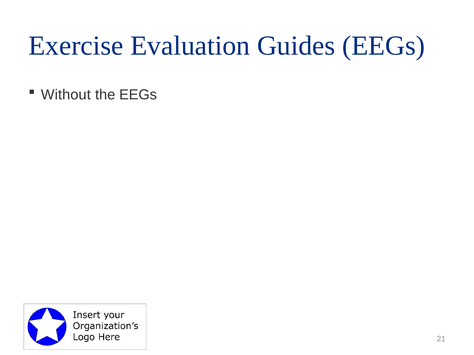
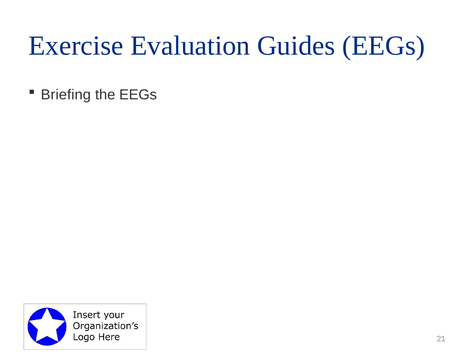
Without: Without -> Briefing (66, 95)
